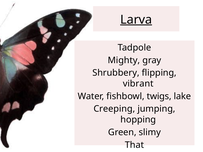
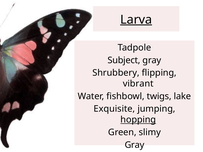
Mighty: Mighty -> Subject (124, 60)
Creeping: Creeping -> Exquisite (114, 109)
hopping underline: none -> present (138, 120)
That: That -> Gray (135, 145)
